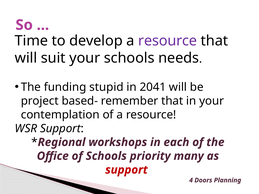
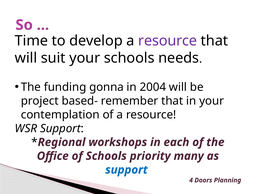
stupid: stupid -> gonna (107, 87)
2041: 2041 -> 2004 (153, 87)
support colour: red -> blue (126, 170)
